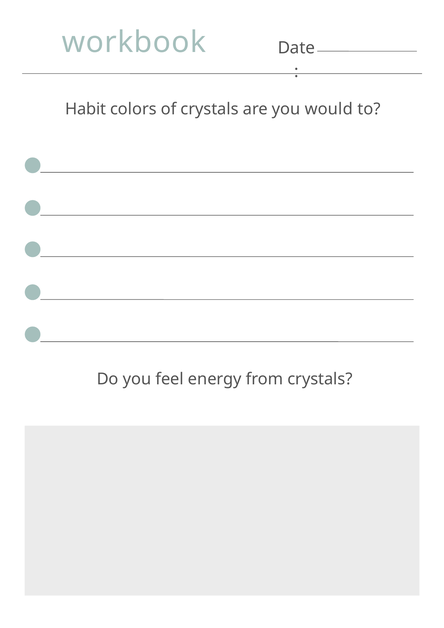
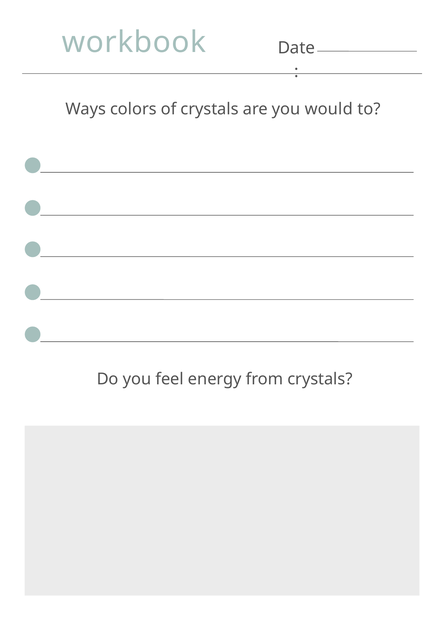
Habit: Habit -> Ways (86, 109)
